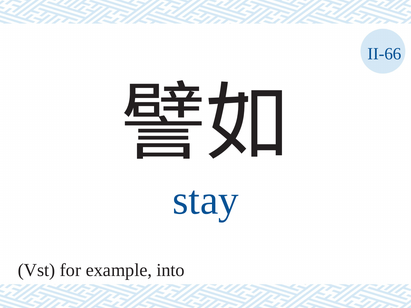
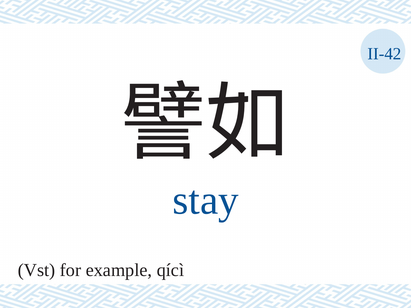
II-66: II-66 -> II-42 (384, 54)
into: into -> qícì (170, 270)
